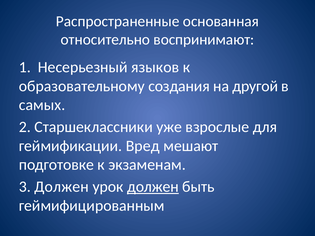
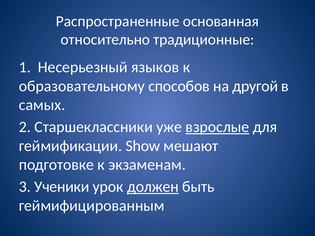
воспринимают: воспринимают -> традиционные (204, 40)
создания: создания -> способов (179, 86)
взрослые underline: none -> present (217, 127)
Вред: Вред -> Show (143, 146)
3 Должен: Должен -> Ученики (62, 187)
